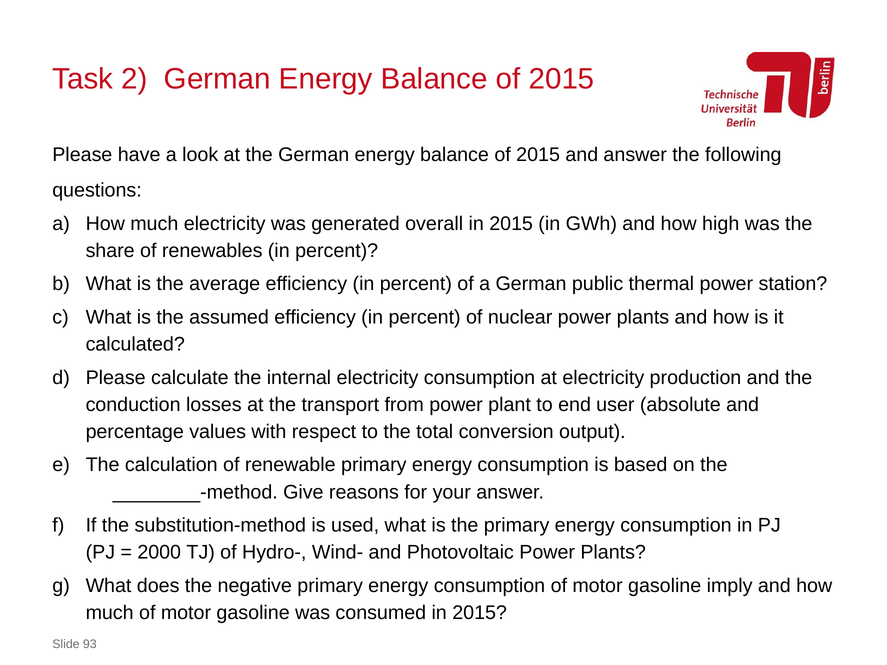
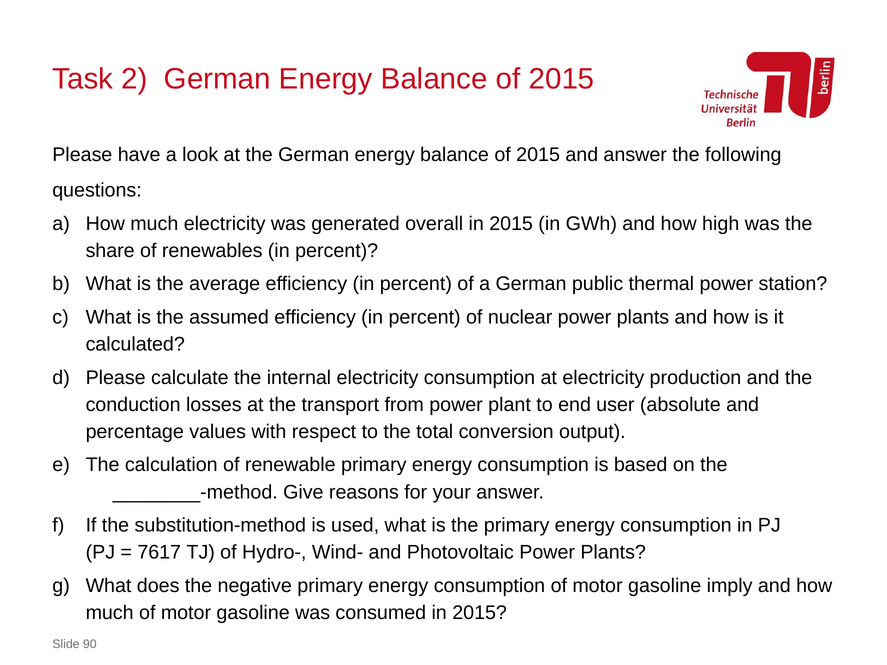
2000: 2000 -> 7617 (159, 553)
93: 93 -> 90 (90, 644)
